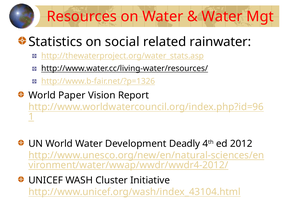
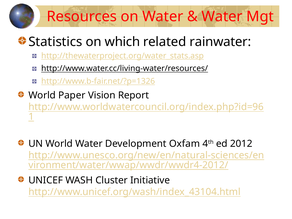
social: social -> which (122, 42)
Deadly: Deadly -> Oxfam (184, 144)
